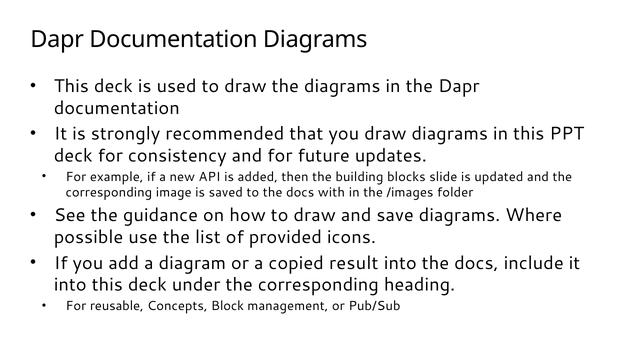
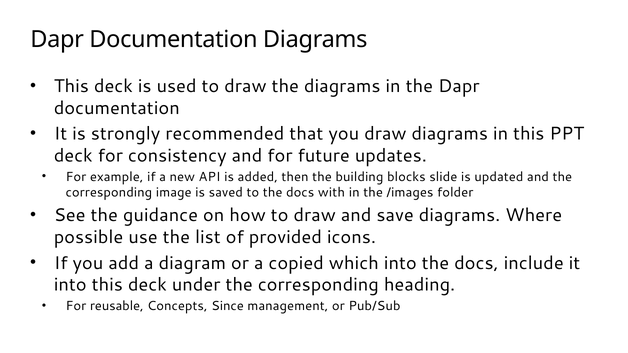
result: result -> which (354, 263)
Block: Block -> Since (227, 306)
